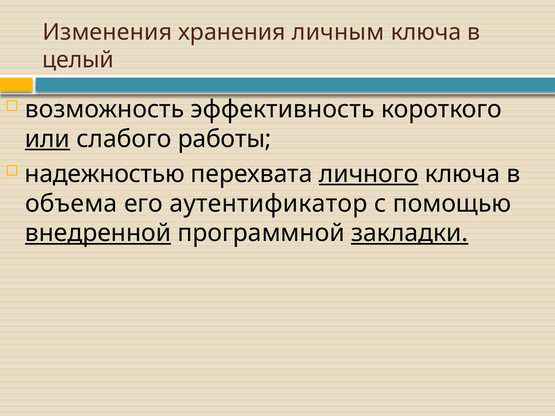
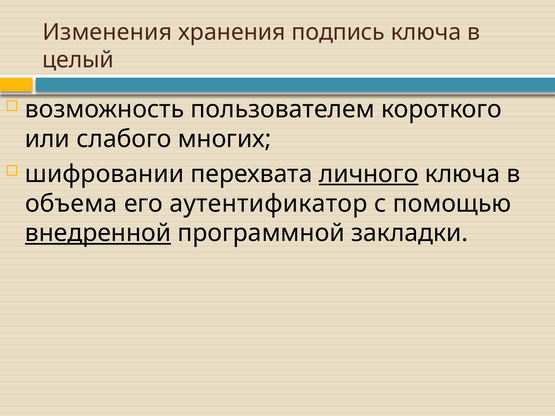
личным: личным -> подпись (338, 32)
эффективность: эффективность -> пользователем (283, 109)
или underline: present -> none (47, 139)
работы: работы -> многих (225, 139)
надежностью: надежностью -> шифровании (104, 174)
закладки underline: present -> none (410, 233)
